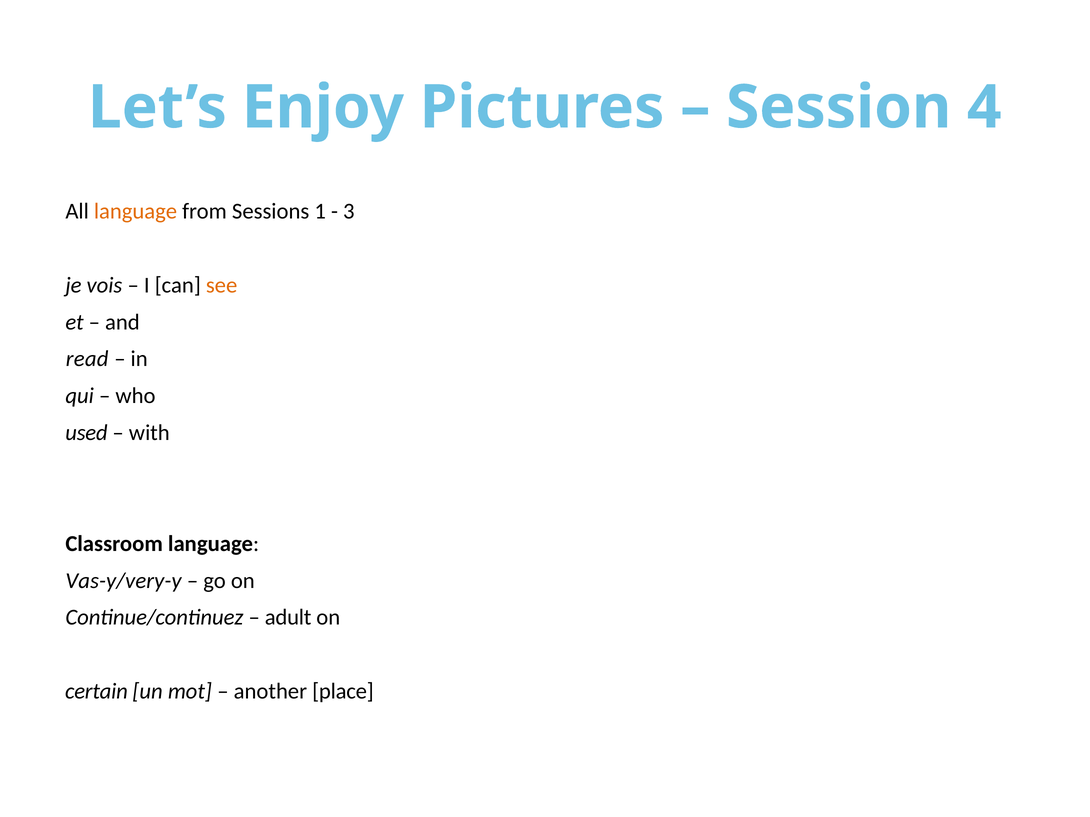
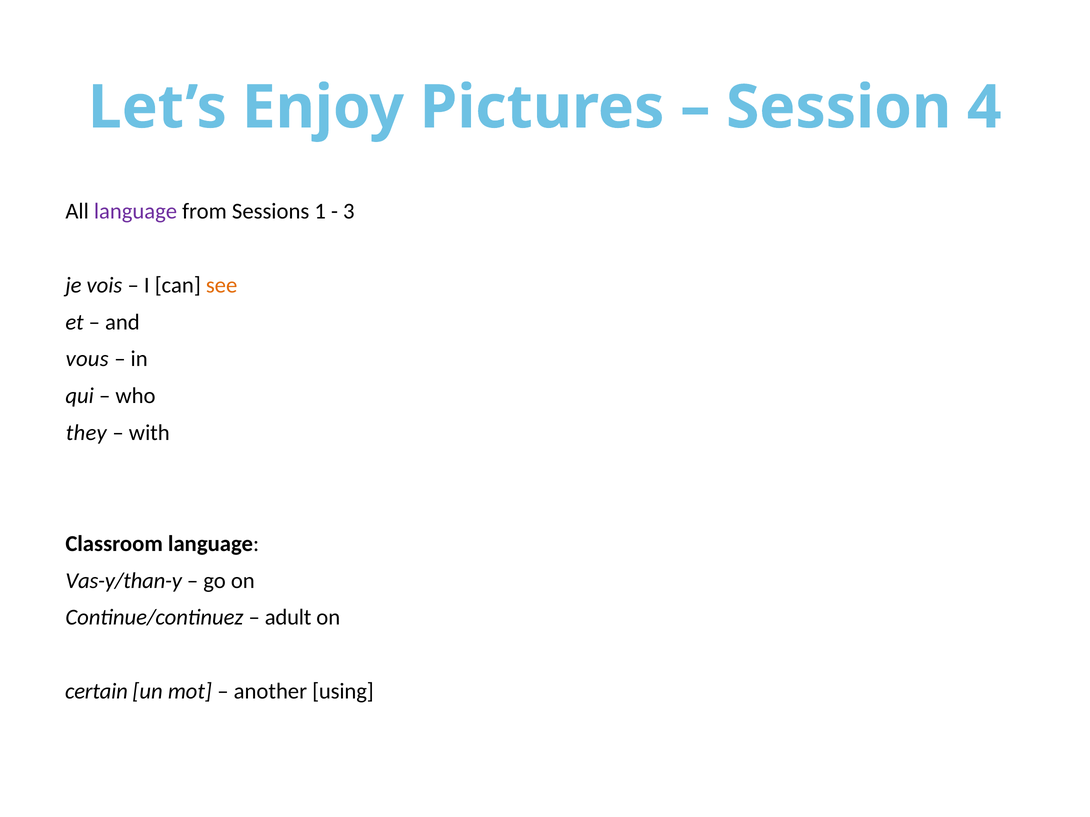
language colour: orange -> purple (136, 211)
read: read -> vous (87, 359)
used: used -> they (86, 433)
Vas-y/very-y: Vas-y/very-y -> Vas-y/than-y (124, 581)
place: place -> using (343, 692)
